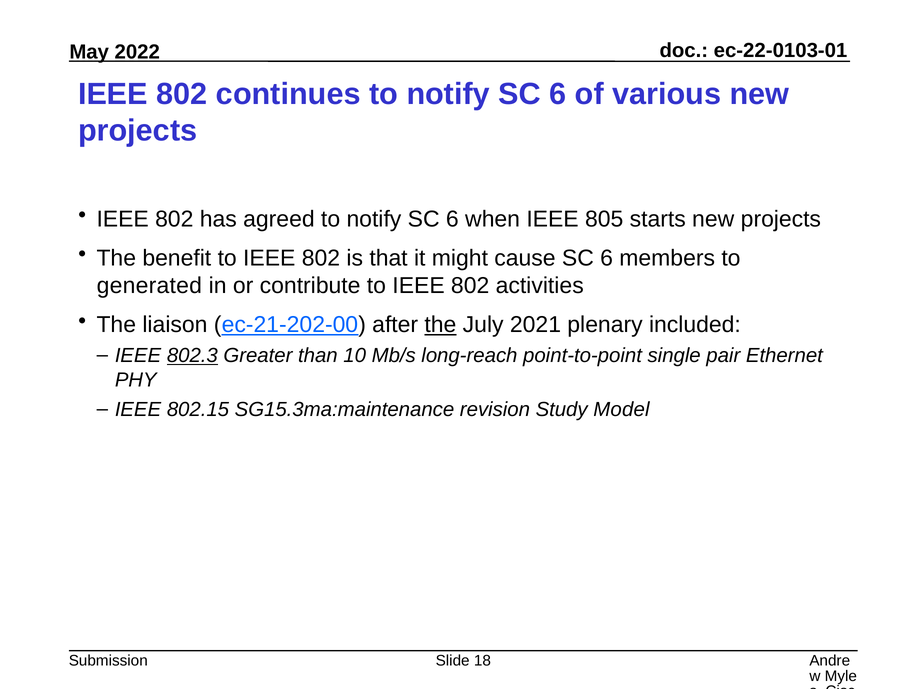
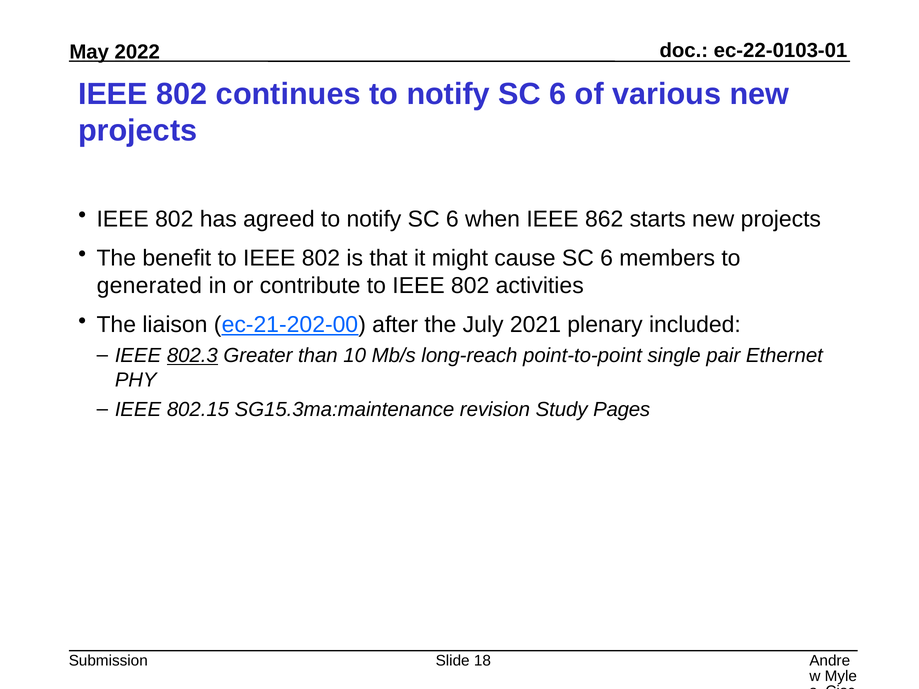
805: 805 -> 862 (604, 219)
the underline: present -> none (440, 325)
Model: Model -> Pages (622, 410)
